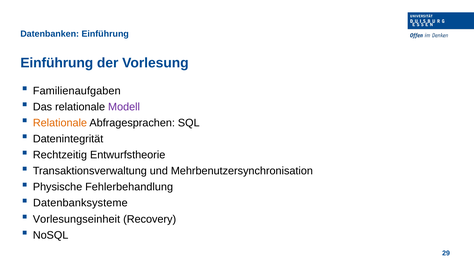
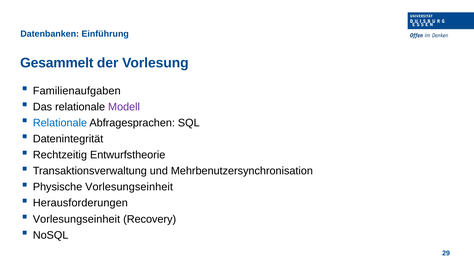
Einführung: Einführung -> Gesammelt (57, 63)
Relationale colour: orange -> blue (60, 123)
Physische Fehlerbehandlung: Fehlerbehandlung -> Vorlesungseinheit (129, 187)
Datenbanksysteme: Datenbanksysteme -> Herausforderungen (80, 203)
